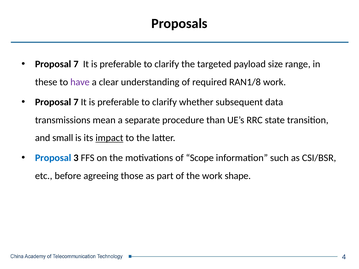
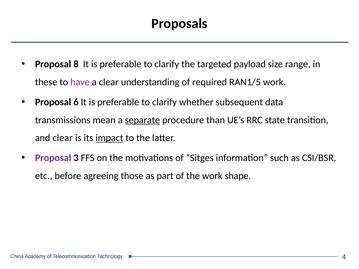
7: 7 -> 8 (76, 64)
RAN1/8: RAN1/8 -> RAN1/5 (245, 82)
7: 7 -> 6 (76, 102)
separate underline: none -> present (142, 120)
and small: small -> clear (63, 138)
Proposal colour: blue -> purple (53, 158)
Scope: Scope -> Sitges (200, 158)
